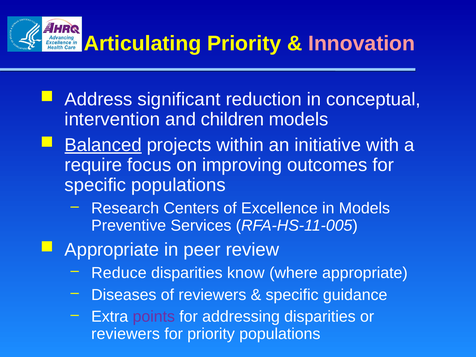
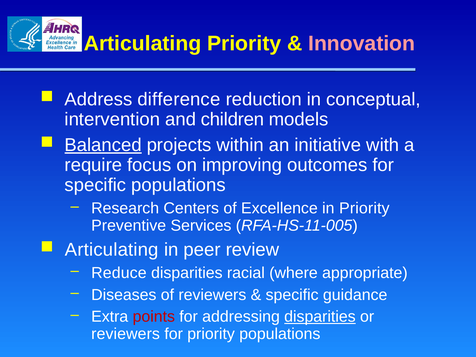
significant: significant -> difference (179, 99)
in Models: Models -> Priority (364, 208)
Appropriate: Appropriate -> Articulating (112, 250)
know: know -> racial (246, 273)
points colour: purple -> red (154, 317)
disparities underline: none -> present (320, 317)
